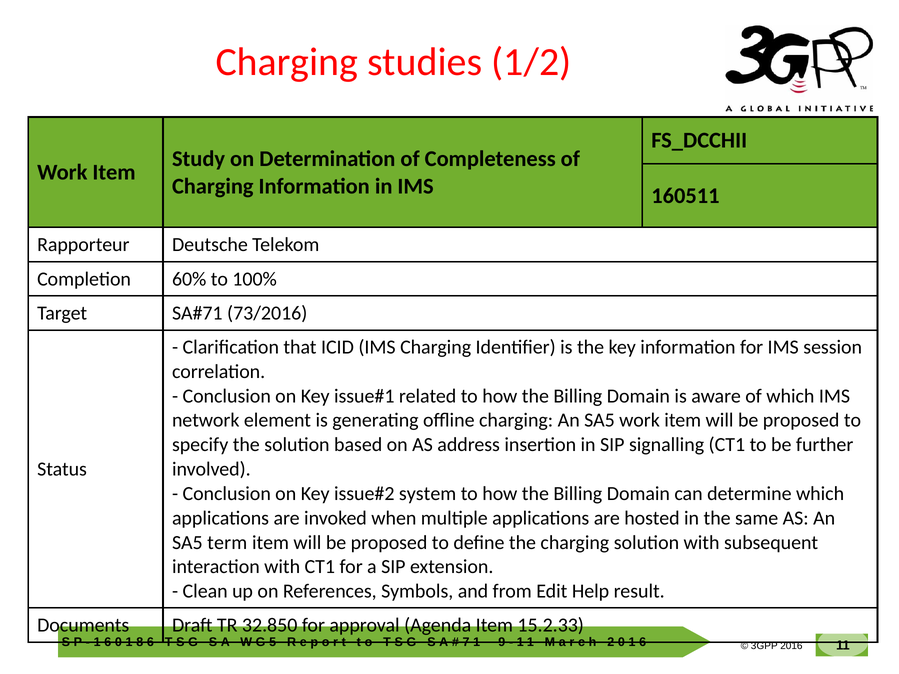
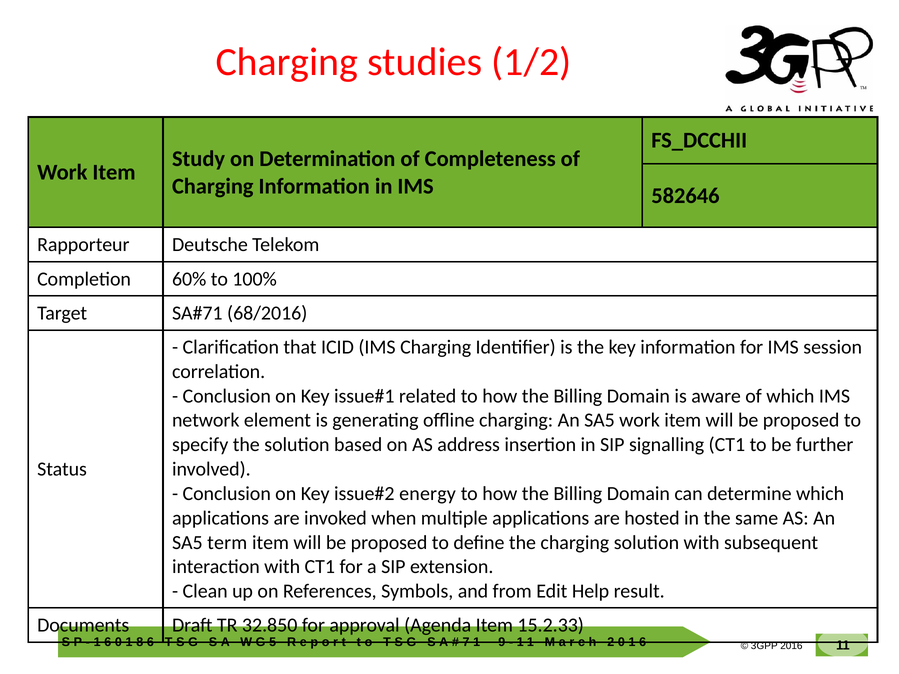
160511: 160511 -> 582646 (685, 196)
73/2016: 73/2016 -> 68/2016 (267, 313)
system: system -> energy (428, 494)
